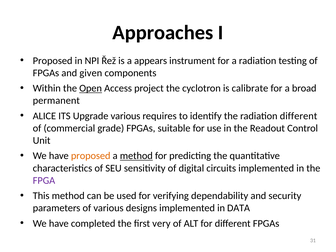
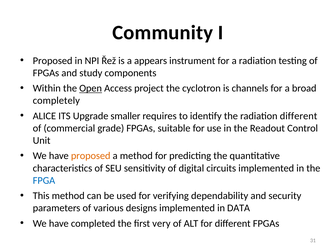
Approaches: Approaches -> Community (163, 33)
given: given -> study (91, 73)
calibrate: calibrate -> channels (250, 88)
permanent: permanent -> completely (56, 101)
Upgrade various: various -> smaller (125, 116)
method underline: present -> none (136, 156)
FPGA colour: purple -> blue (44, 180)
